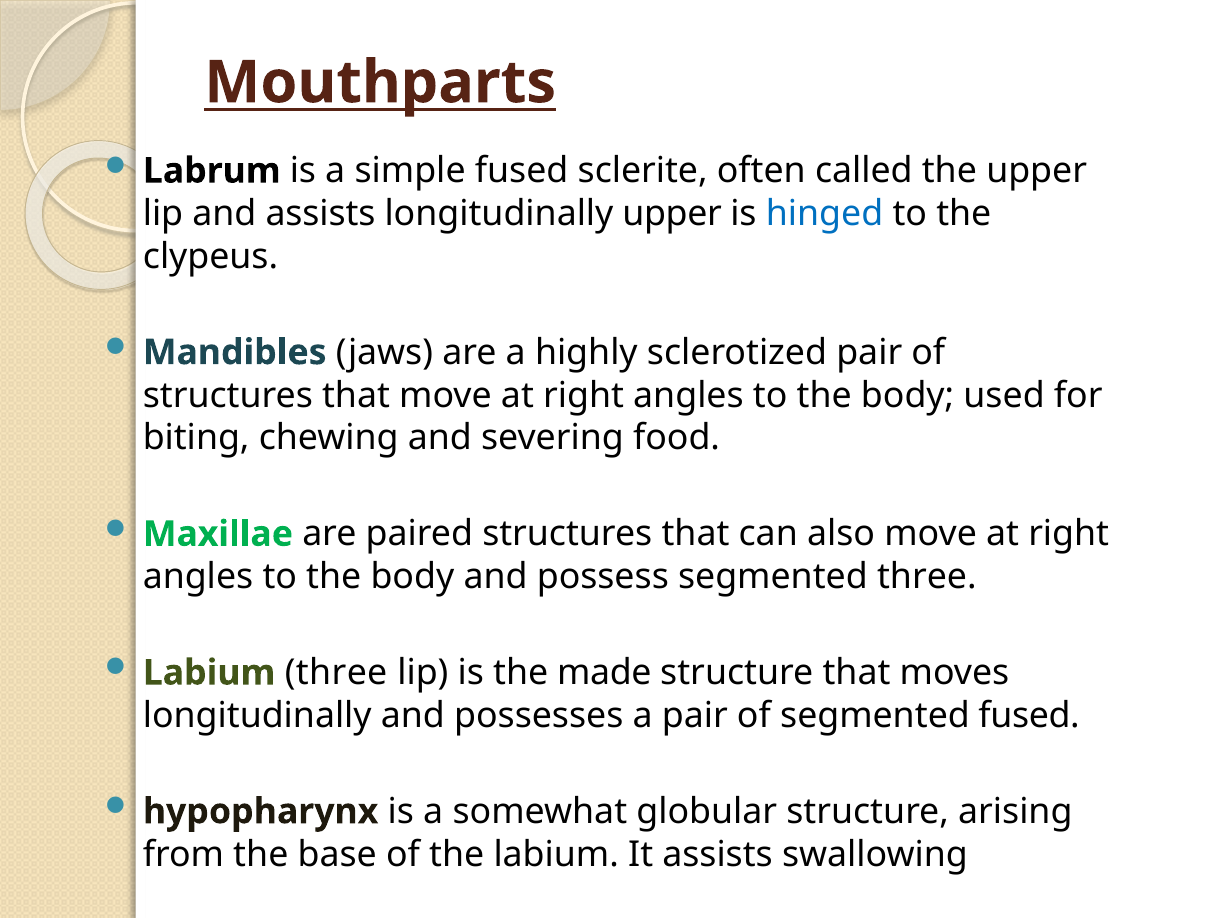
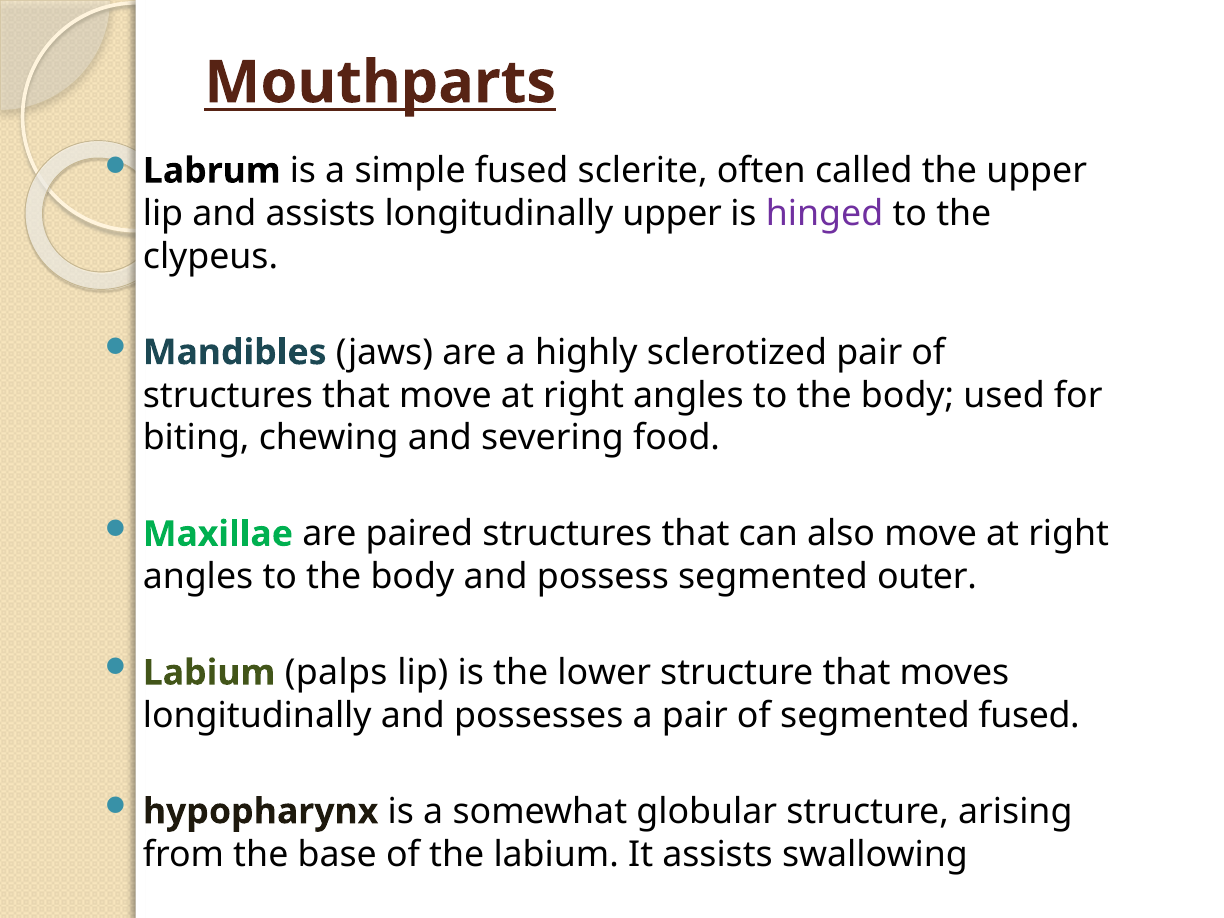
hinged colour: blue -> purple (825, 214)
segmented three: three -> outer (927, 577)
Labium three: three -> palps (336, 673)
made: made -> lower (604, 673)
